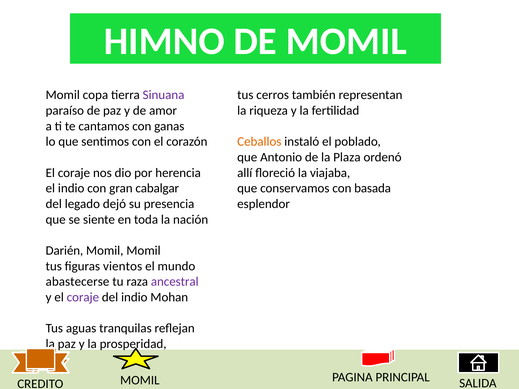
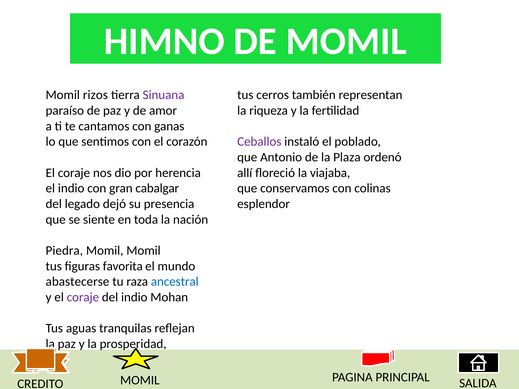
copa: copa -> rizos (95, 95)
Ceballos colour: orange -> purple (259, 142)
basada: basada -> colinas (373, 188)
Darién: Darién -> Piedra (64, 251)
vientos: vientos -> favorita (123, 266)
ancestral colour: purple -> blue (175, 282)
